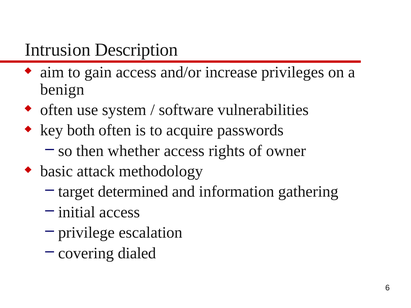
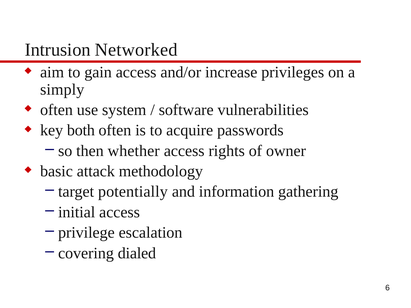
Description: Description -> Networked (136, 50)
benign: benign -> simply (62, 90)
determined: determined -> potentially (133, 192)
